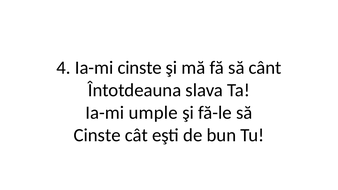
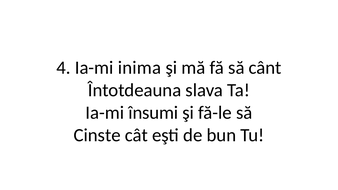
Ia-mi cinste: cinste -> inima (139, 68)
umple: umple -> însumi (153, 113)
